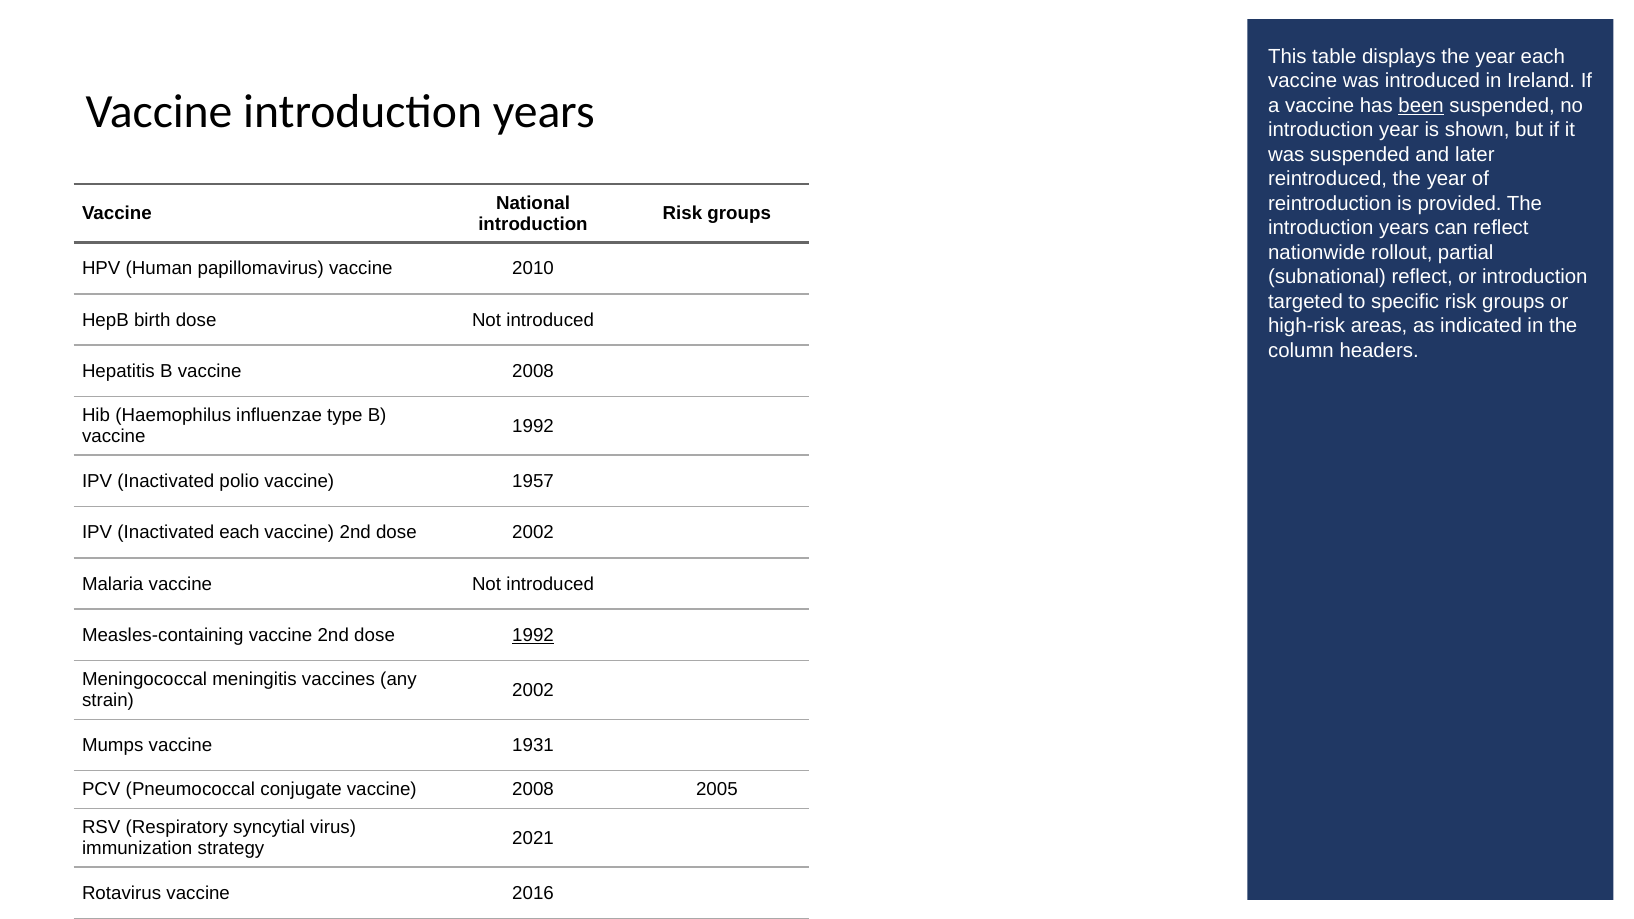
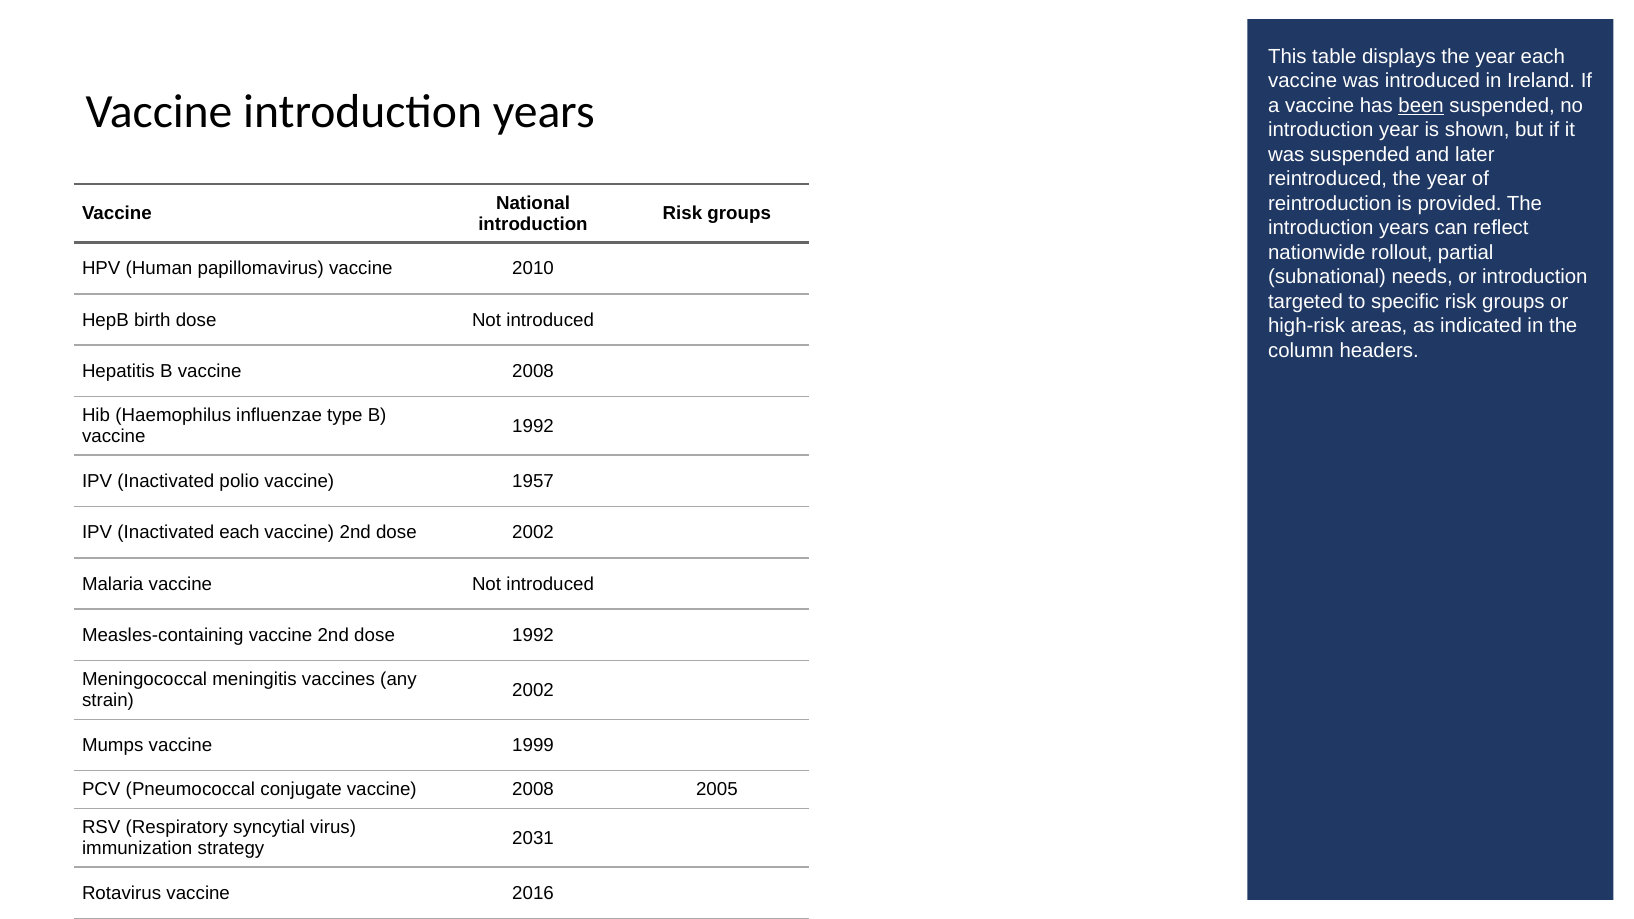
subnational reflect: reflect -> needs (1422, 277)
1992 underline: present -> none (533, 635)
1931: 1931 -> 1999 (533, 745)
2021: 2021 -> 2031 (533, 838)
